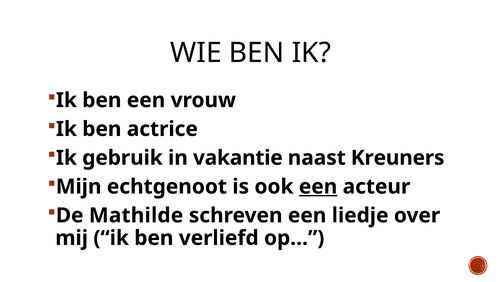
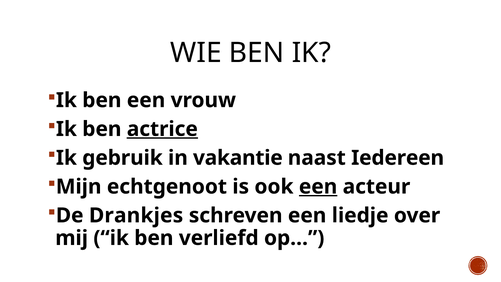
actrice underline: none -> present (162, 129)
Kreuners: Kreuners -> Iedereen (398, 158)
Mathilde: Mathilde -> Drankjes (136, 215)
